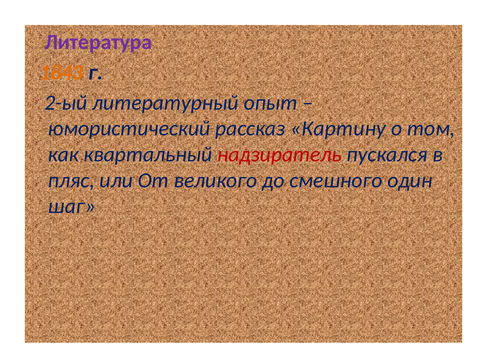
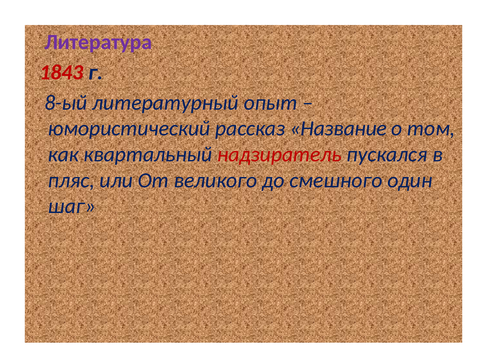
1843 colour: orange -> red (61, 72)
2-ый: 2-ый -> 8-ый (66, 103)
Картину: Картину -> Название (338, 129)
